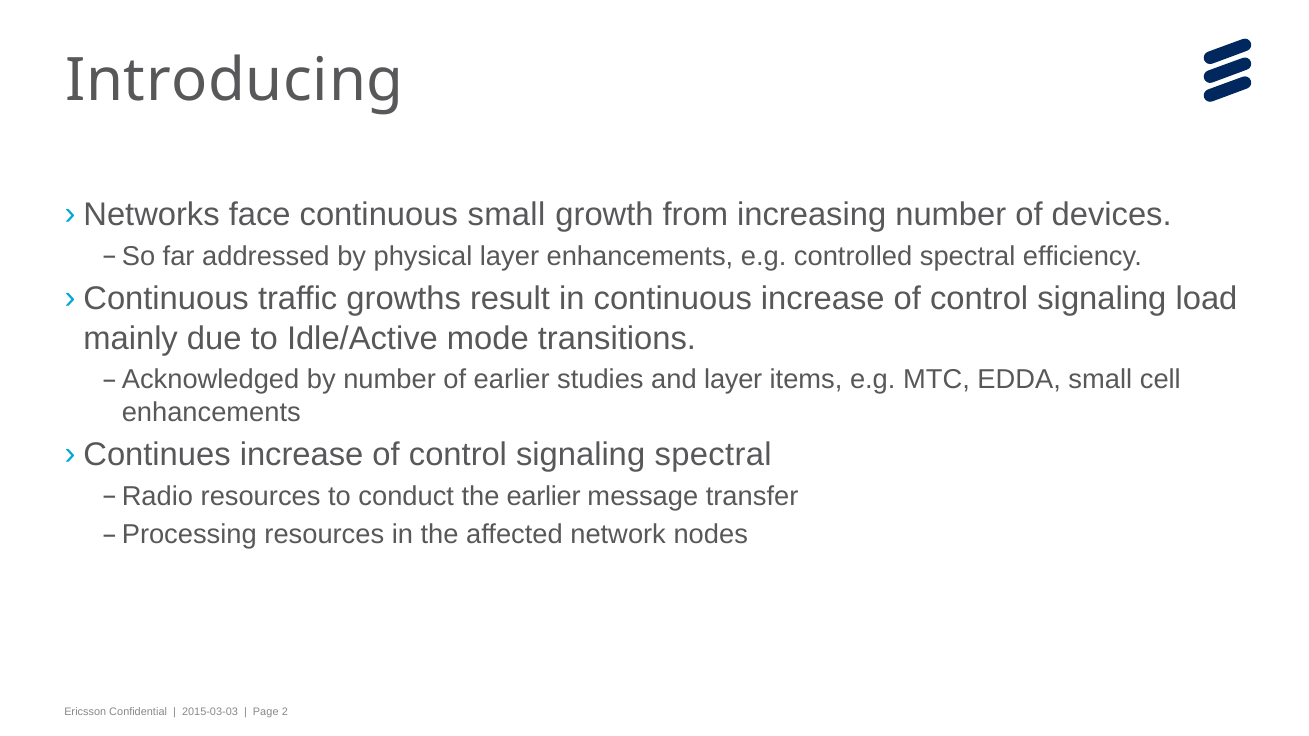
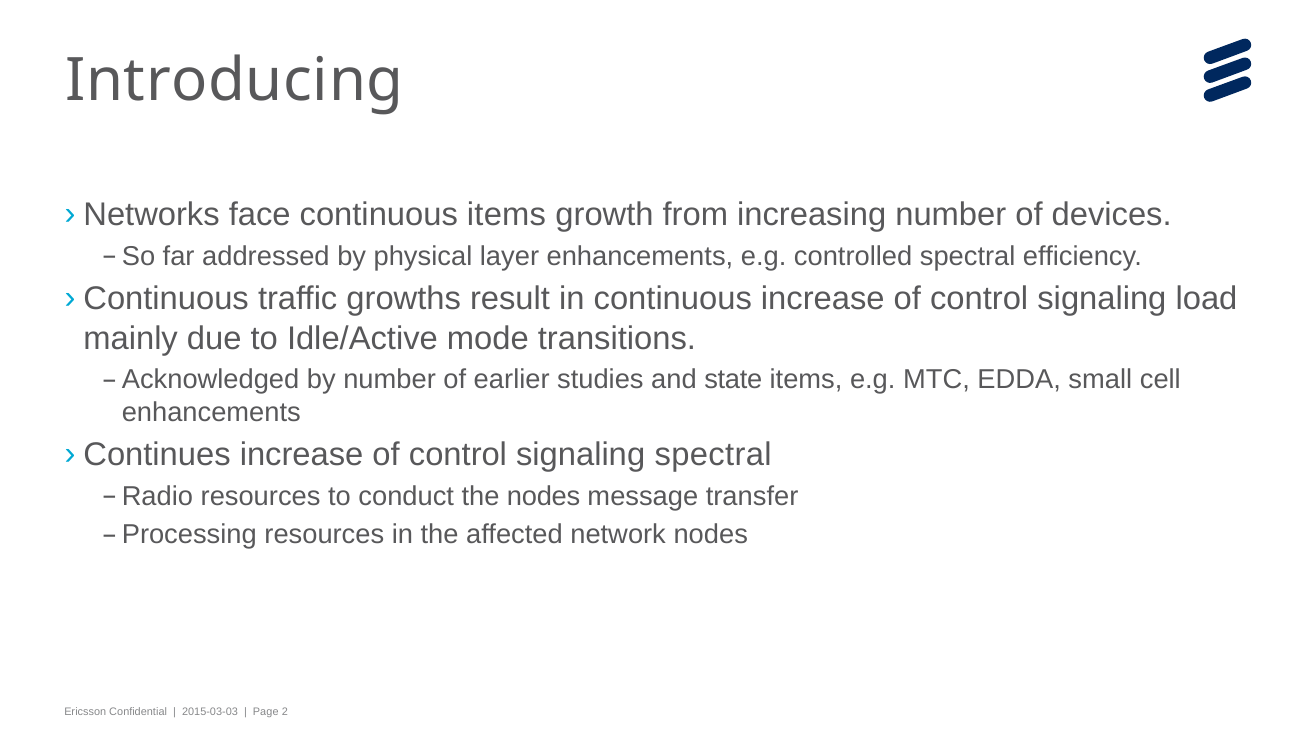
continuous small: small -> items (507, 215)
and layer: layer -> state (733, 380)
the earlier: earlier -> nodes (544, 496)
